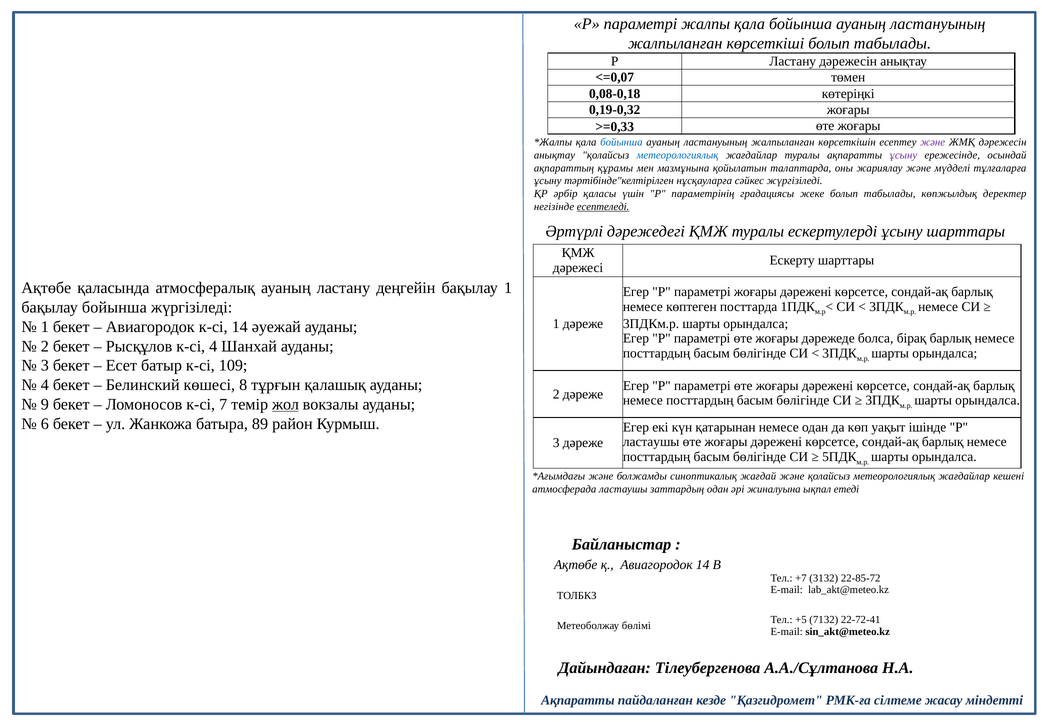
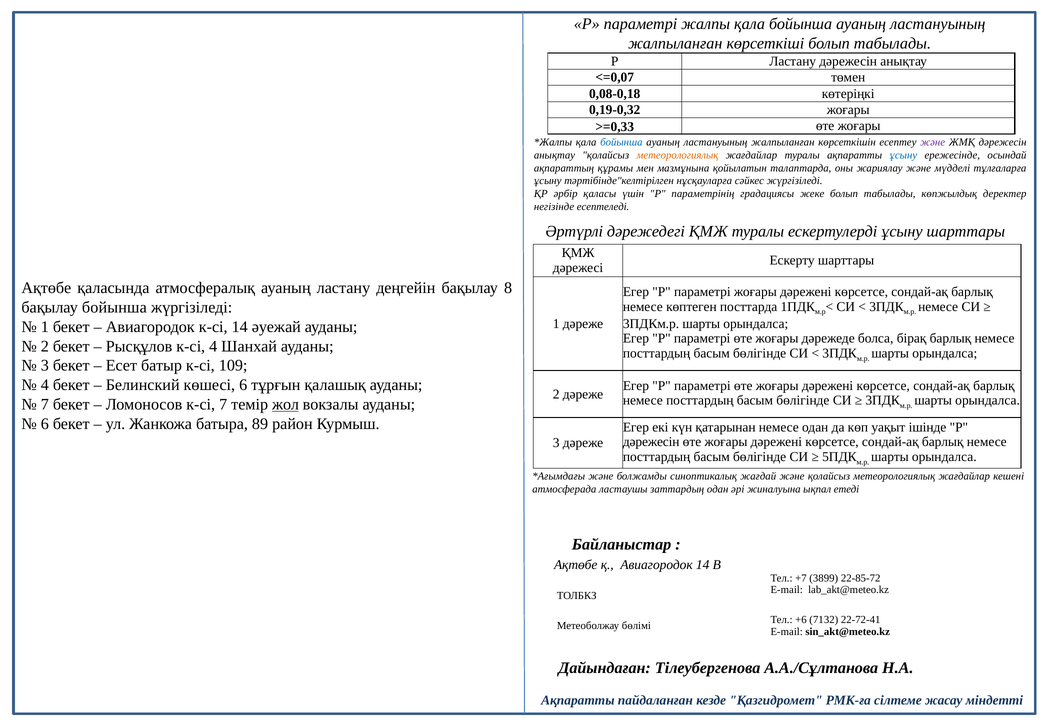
метеорологиялық colour: blue -> orange (677, 155)
ұсыну colour: purple -> blue (903, 155)
есептеледі underline: present -> none (603, 207)
бақылау 1: 1 -> 8 (508, 288)
көшесі 8: 8 -> 6 (243, 385)
9: 9 -> 7 (45, 404)
ластаушы: ластаушы -> дәрежесін (651, 442)
3132: 3132 -> 3899 (824, 578)
+5: +5 -> +6 (801, 620)
